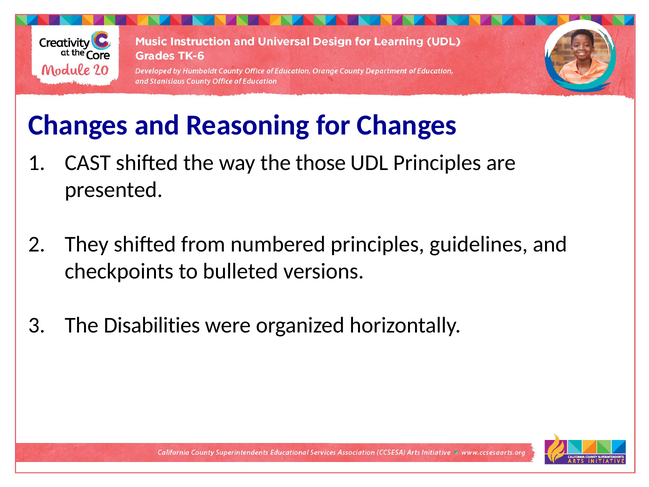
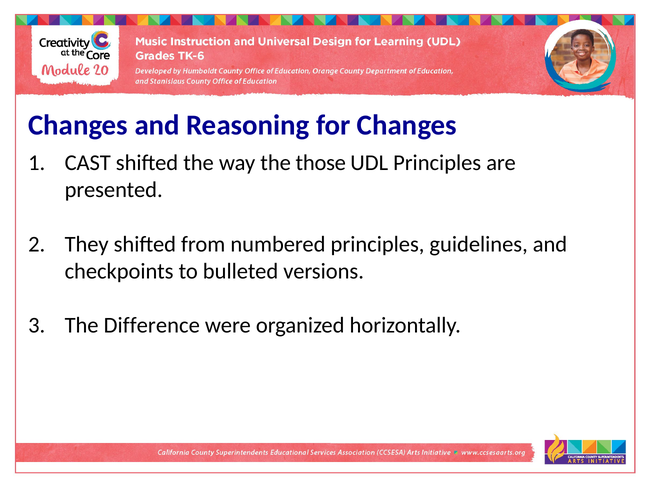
Disabilities: Disabilities -> Difference (152, 325)
